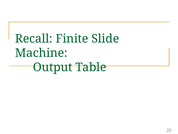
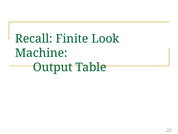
Slide: Slide -> Look (105, 39)
